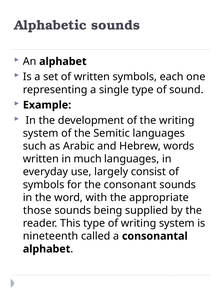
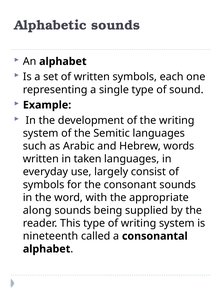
much: much -> taken (88, 158)
those: those -> along (37, 210)
